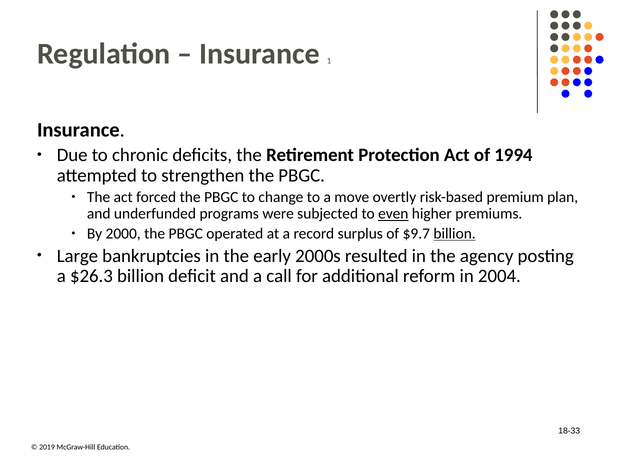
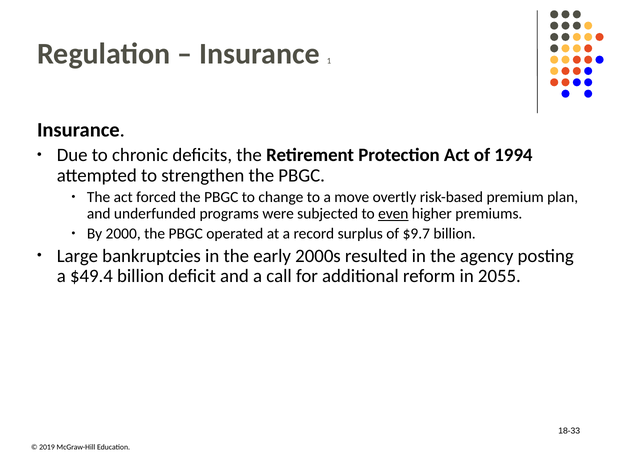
billion underline: present -> none (455, 234)
$26.3: $26.3 -> $49.4 (91, 276)
2004: 2004 -> 2055 (499, 276)
